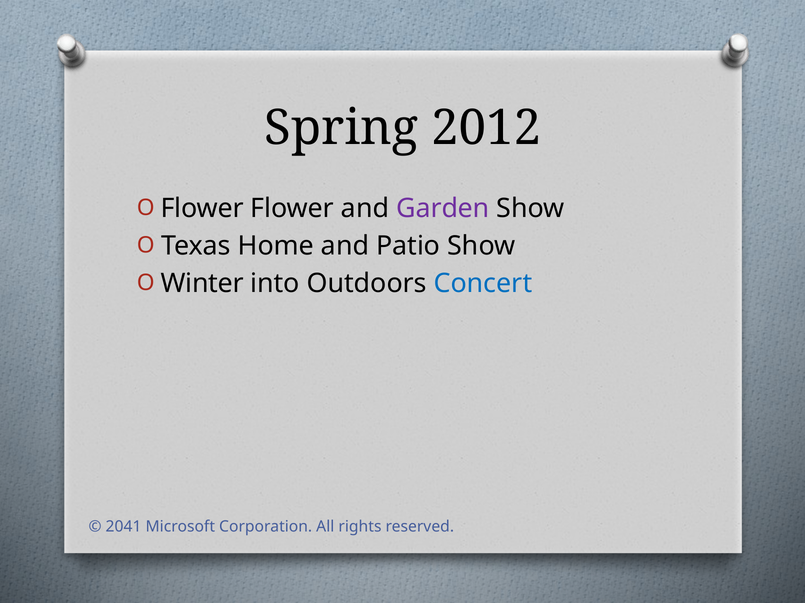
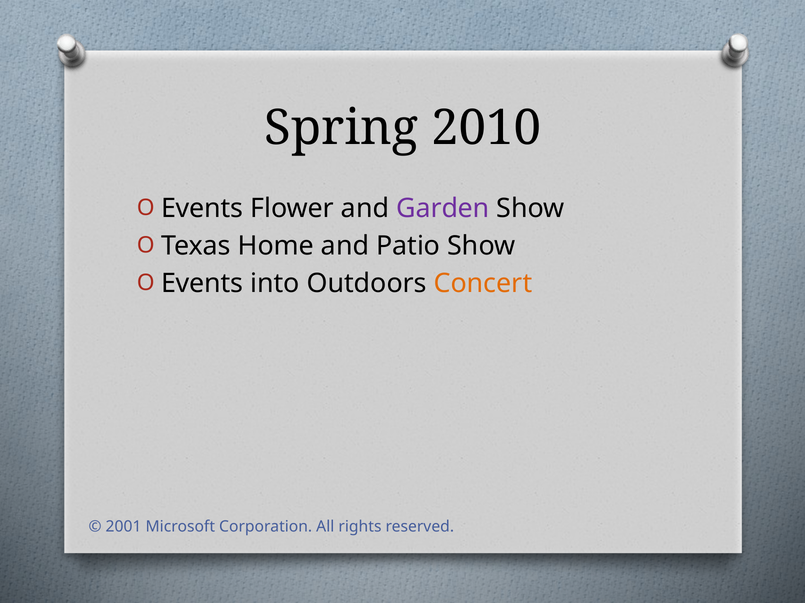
2012: 2012 -> 2010 (486, 128)
Flower: Flower -> Events (202, 209)
Winter: Winter -> Events (202, 284)
Concert colour: blue -> orange (483, 284)
2041: 2041 -> 2001 (124, 527)
